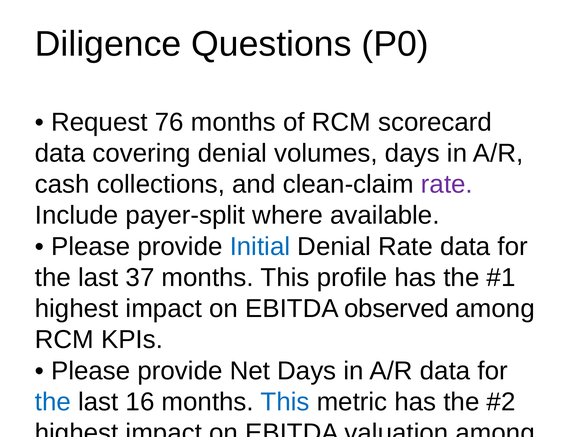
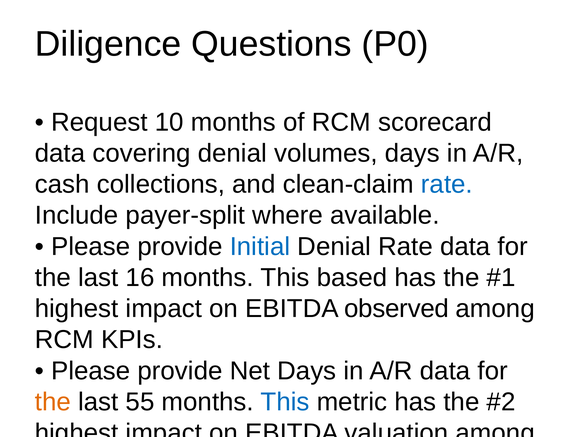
76: 76 -> 10 (169, 122)
rate colour: purple -> blue (447, 184)
37: 37 -> 16 (140, 278)
profile: profile -> based (352, 278)
the colour: blue -> orange (53, 402)
16: 16 -> 55 (140, 402)
